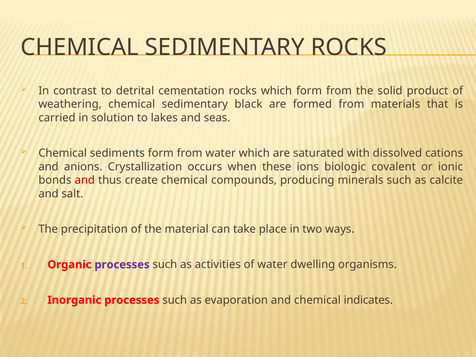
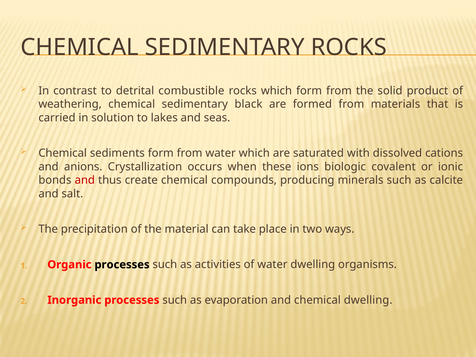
cementation: cementation -> combustible (191, 91)
processes colour: purple -> black (122, 265)
chemical indicates: indicates -> dwelling (368, 300)
